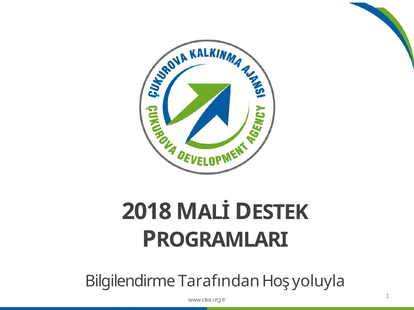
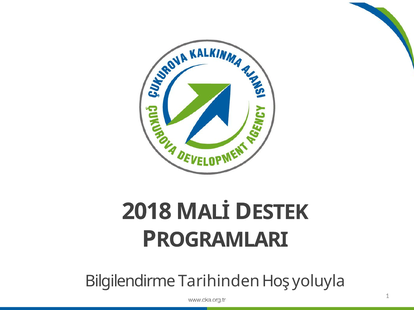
Tarafından: Tarafından -> Tarihinden (219, 282)
